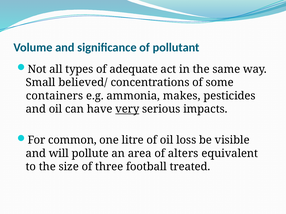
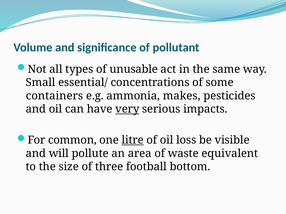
adequate: adequate -> unusable (134, 69)
believed/: believed/ -> essential/ (83, 83)
litre underline: none -> present (133, 140)
alters: alters -> waste (183, 154)
treated: treated -> bottom (190, 167)
